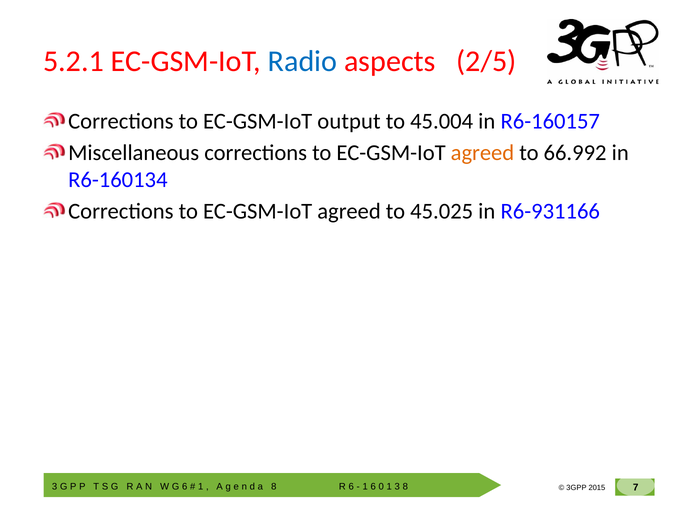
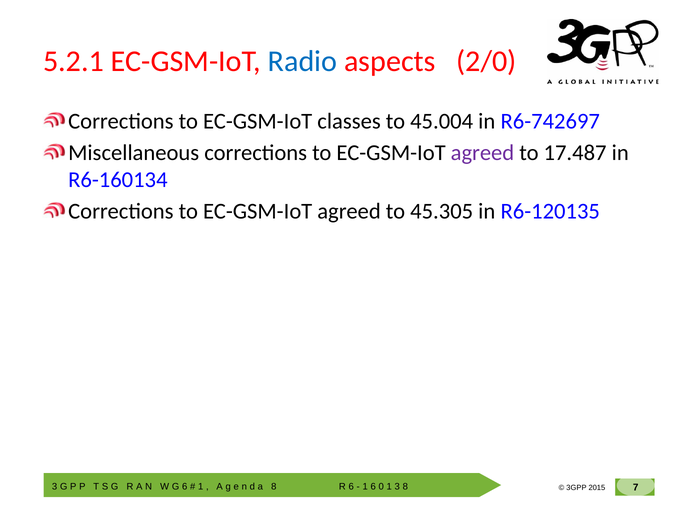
2/5: 2/5 -> 2/0 (486, 61)
output: output -> classes (349, 121)
R6-160157: R6-160157 -> R6-742697 (550, 121)
agreed colour: orange -> purple (482, 153)
66.992: 66.992 -> 17.487 (575, 153)
45.025: 45.025 -> 45.305 (442, 211)
R6-931166: R6-931166 -> R6-120135 (550, 211)
